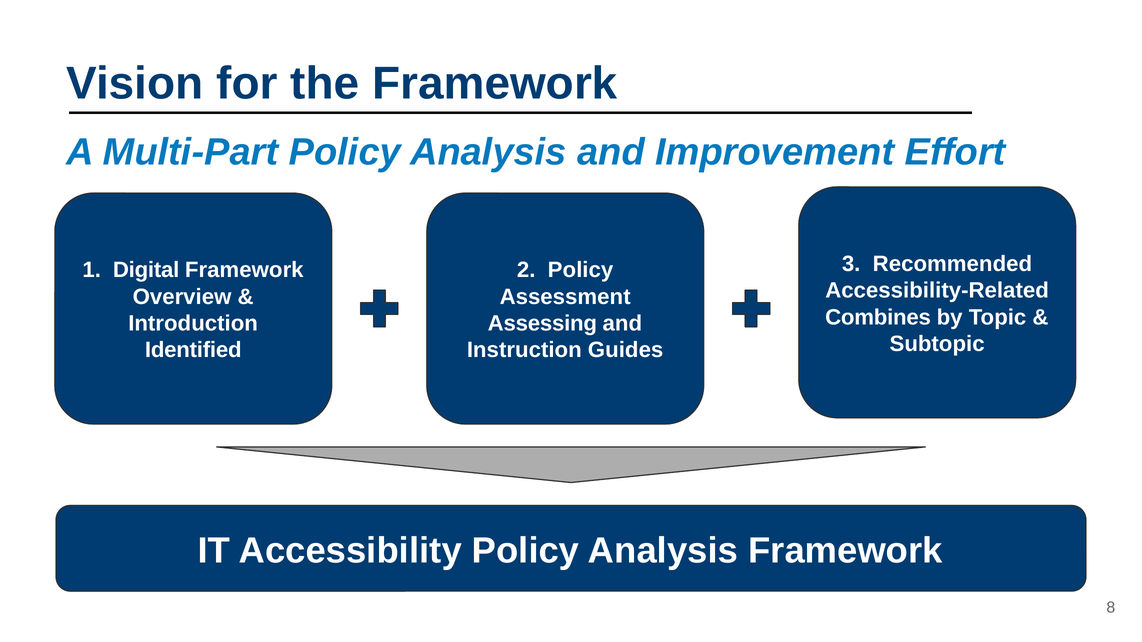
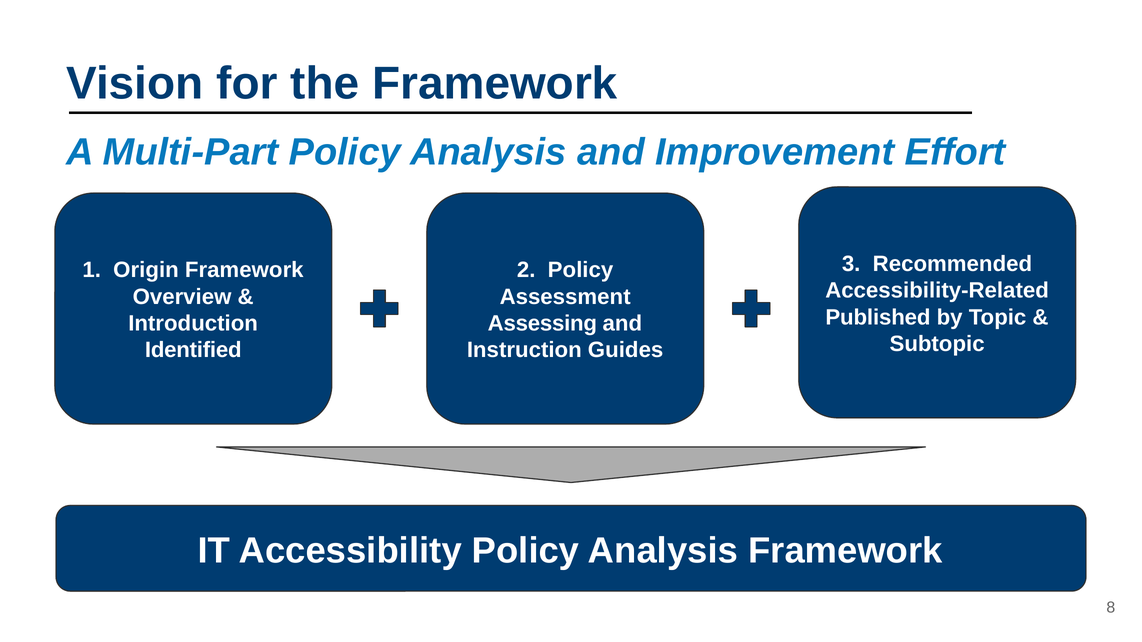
Digital: Digital -> Origin (146, 270)
Combines: Combines -> Published (878, 317)
